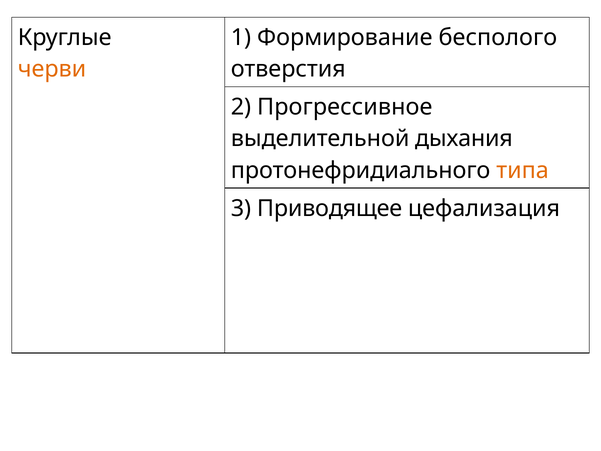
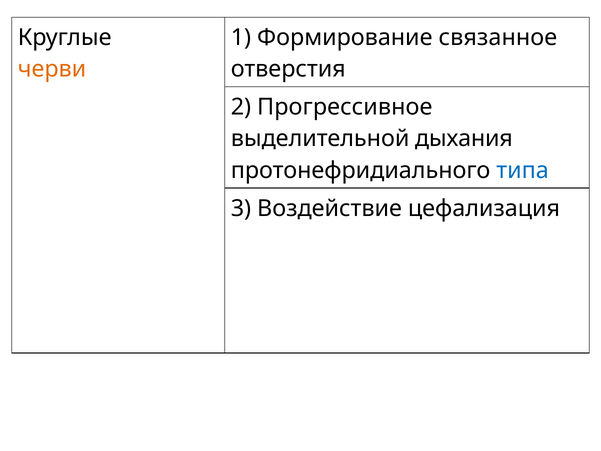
бесполого: бесполого -> связанное (498, 37)
типа colour: orange -> blue (523, 170)
Приводящее: Приводящее -> Воздействие (330, 208)
